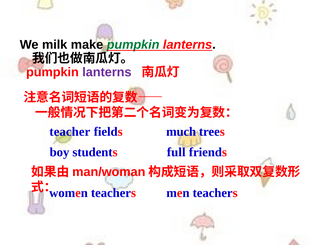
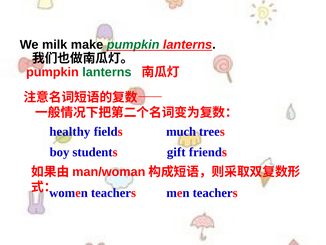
lanterns colour: purple -> green (107, 72)
teacher: teacher -> healthy (70, 131)
full: full -> gift (176, 152)
